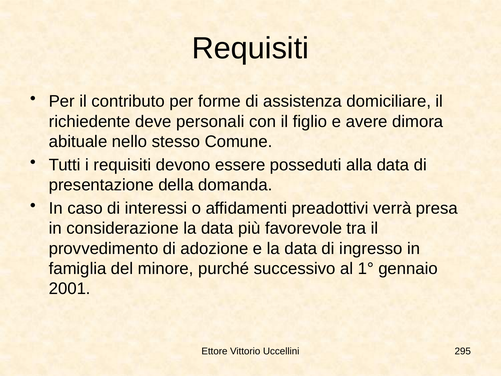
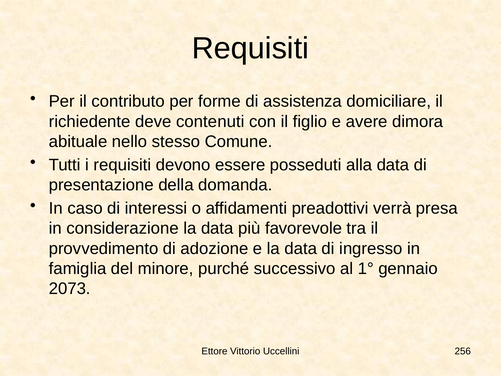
personali: personali -> contenuti (210, 121)
2001: 2001 -> 2073 (70, 288)
295: 295 -> 256 (463, 351)
